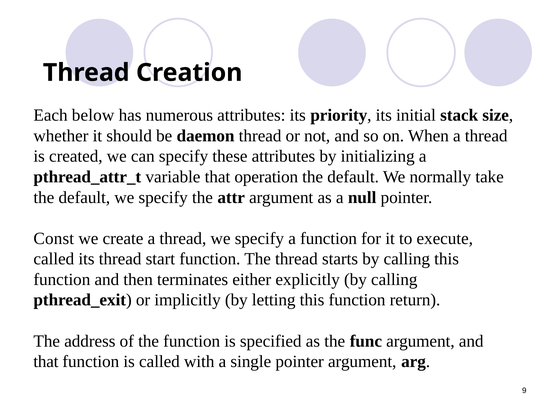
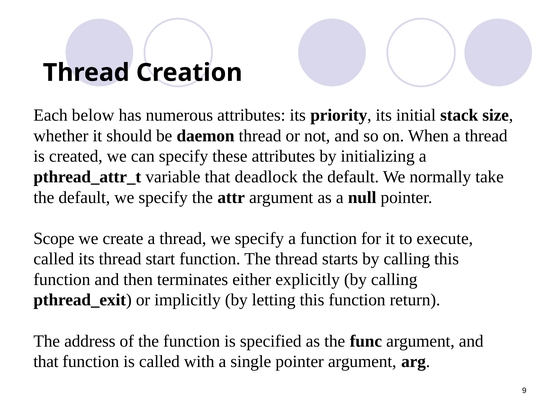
operation: operation -> deadlock (266, 177)
Const: Const -> Scope (54, 238)
